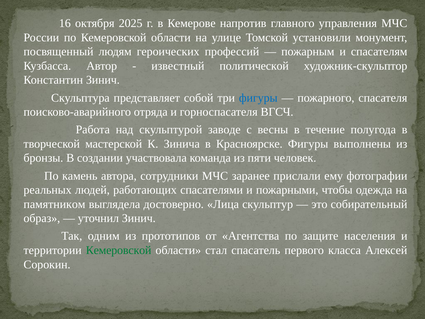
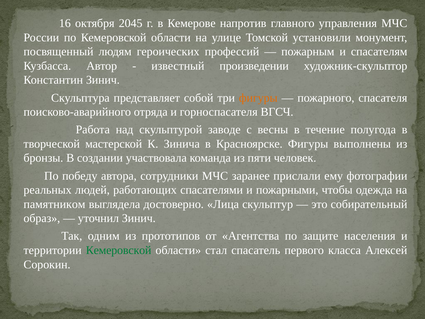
2025: 2025 -> 2045 (131, 23)
политической: политической -> произведении (254, 66)
фигуры colour: blue -> orange (258, 98)
камень: камень -> победу (80, 176)
